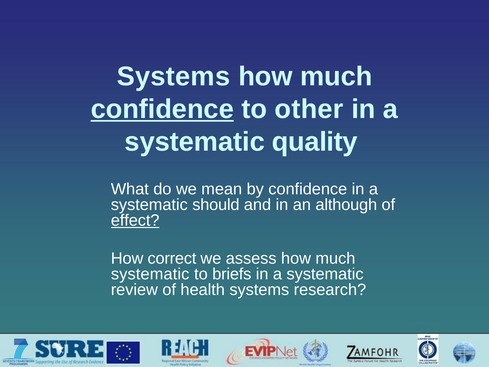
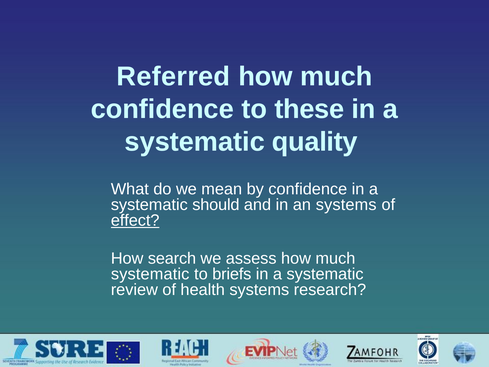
Systems: Systems -> Referred (173, 76)
confidence underline: present -> none (162, 109)
other: other -> these (309, 109)
an although: although -> systems (346, 205)
correct: correct -> search (172, 258)
